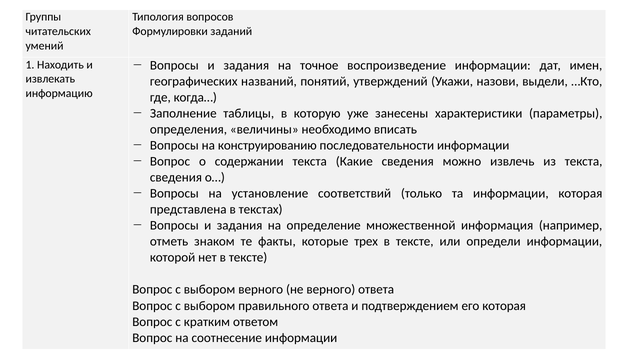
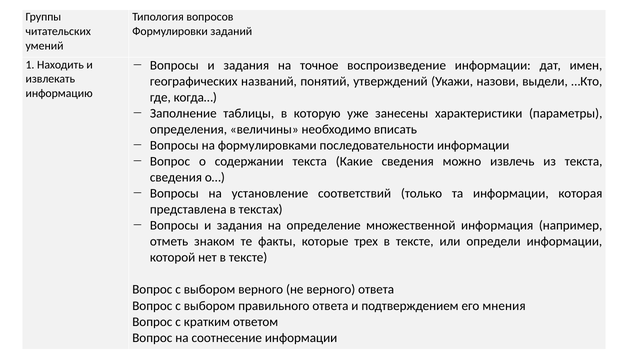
конструированию: конструированию -> формулировками (267, 145)
его которая: которая -> мнения (504, 305)
